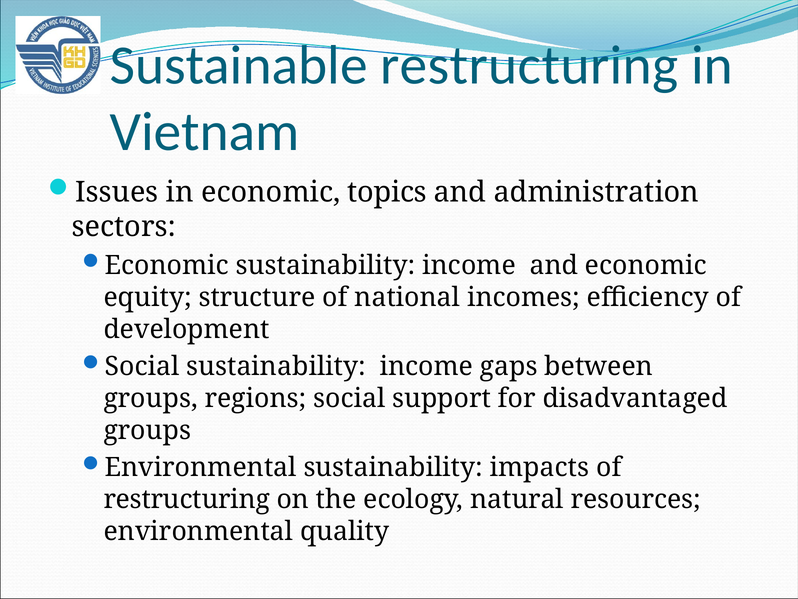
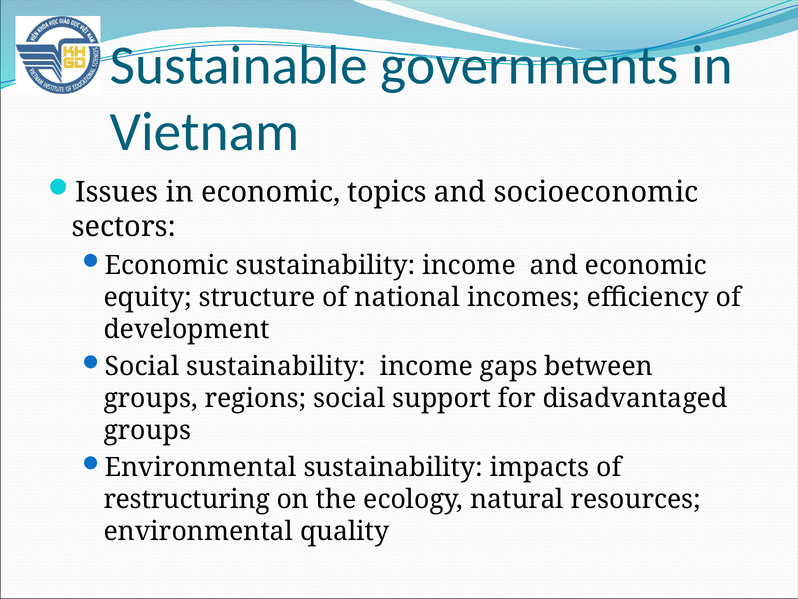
Sustainable restructuring: restructuring -> governments (529, 65)
administration: administration -> socioeconomic (596, 192)
